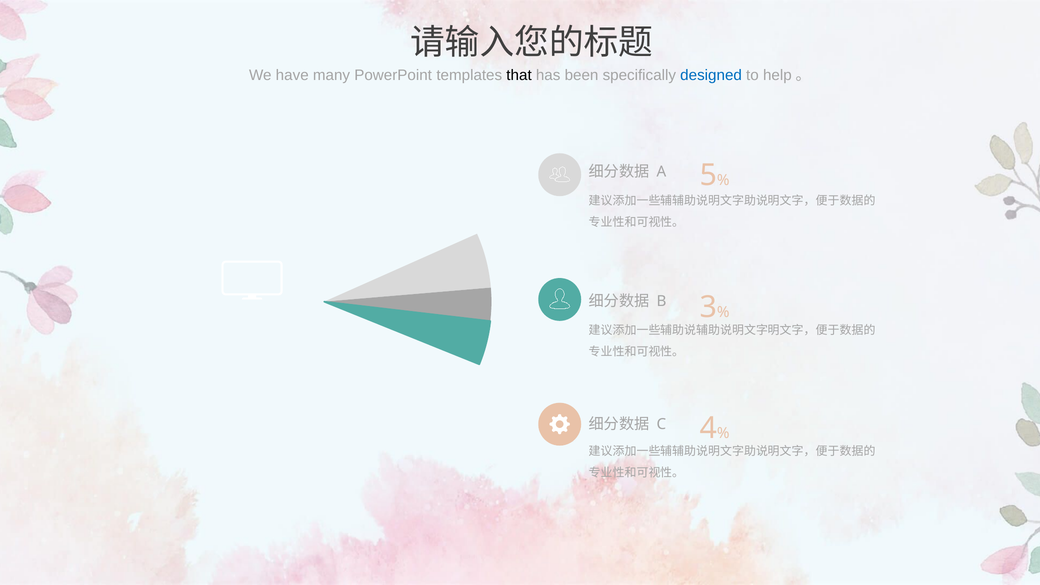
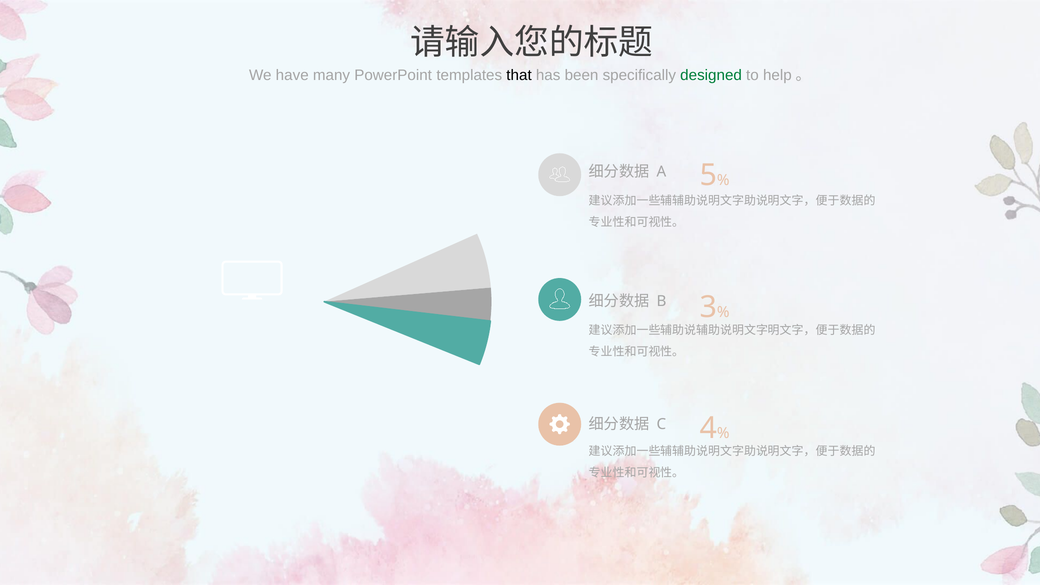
designed colour: blue -> green (711, 75)
